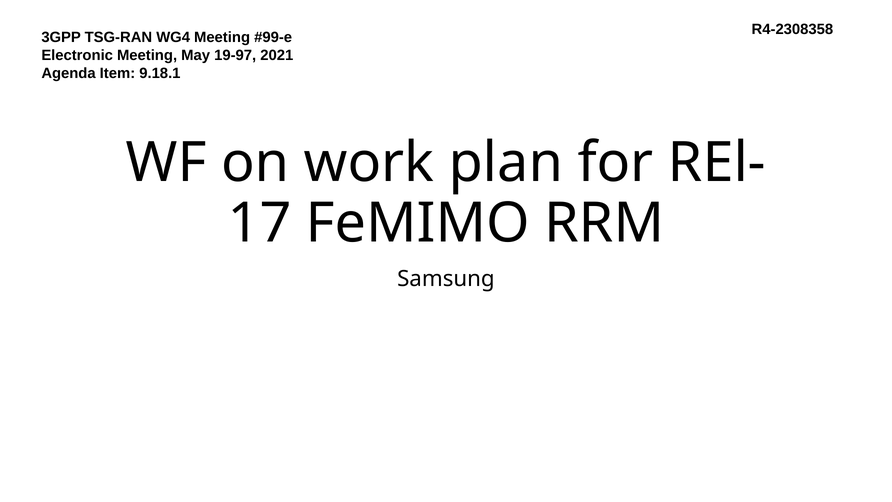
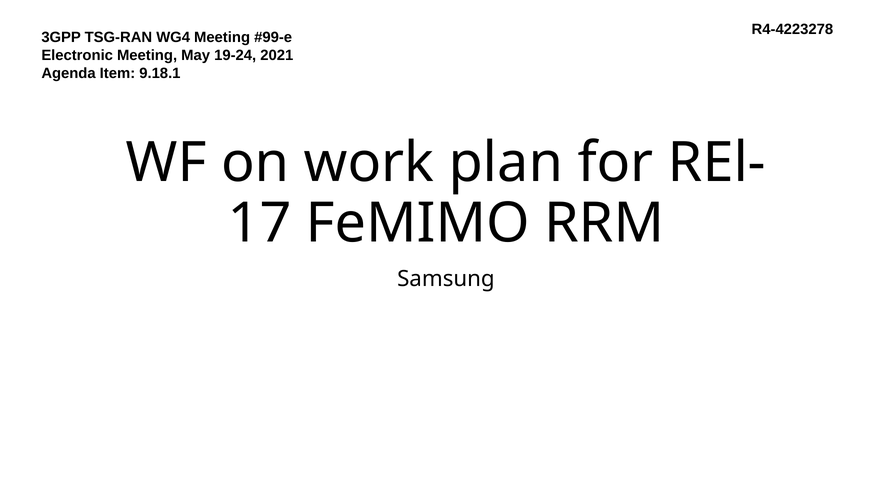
R4-2308358: R4-2308358 -> R4-4223278 (792, 29)
19-97: 19-97 -> 19-24 (235, 55)
